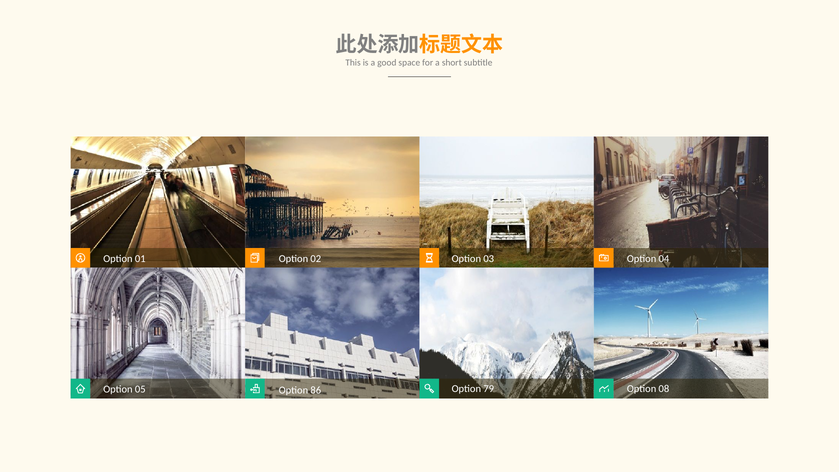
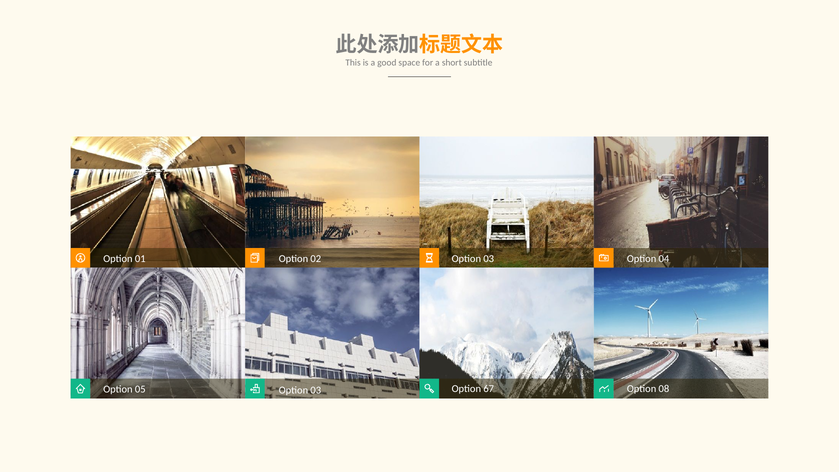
79: 79 -> 67 (489, 389)
86: 86 -> 03 (316, 390)
